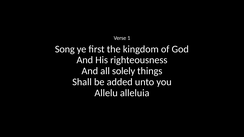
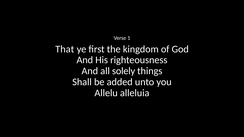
Song: Song -> That (65, 49)
